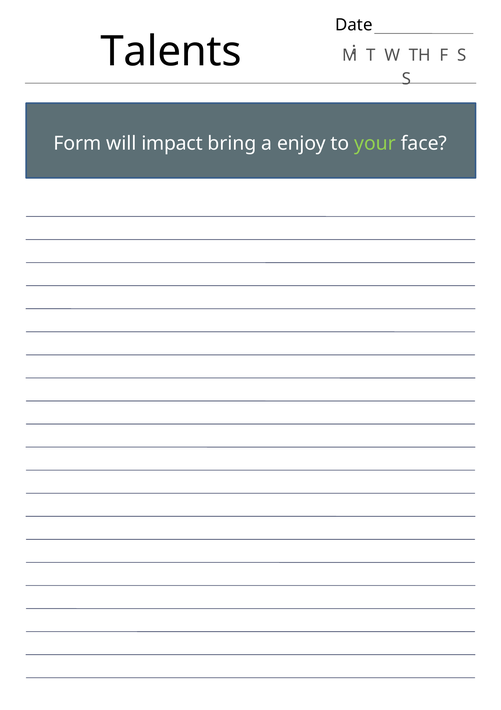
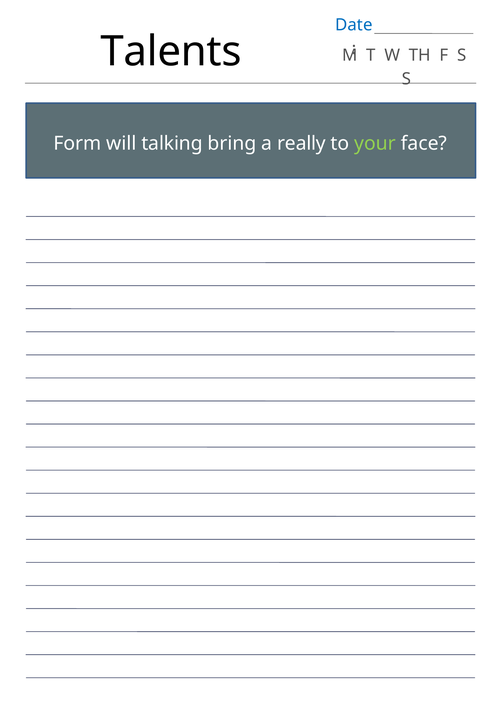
Date colour: black -> blue (354, 25)
impact: impact -> talking (172, 143)
enjoy: enjoy -> really (302, 143)
